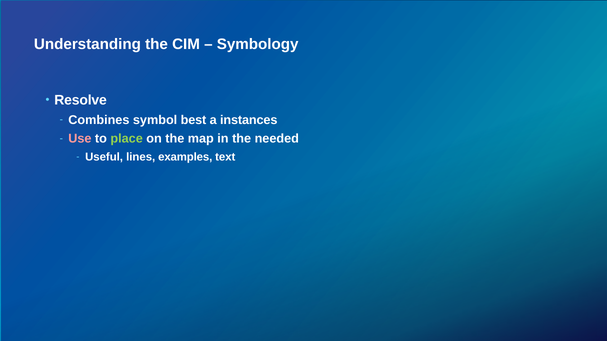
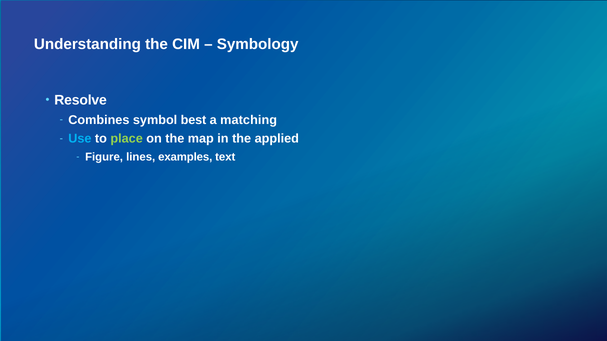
instances: instances -> matching (249, 120)
Use colour: pink -> light blue (80, 139)
needed: needed -> applied (277, 139)
Useful: Useful -> Figure (104, 157)
